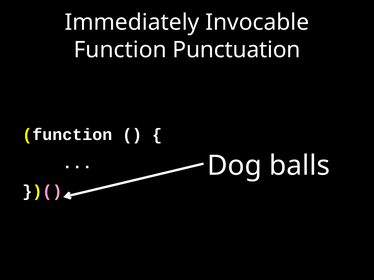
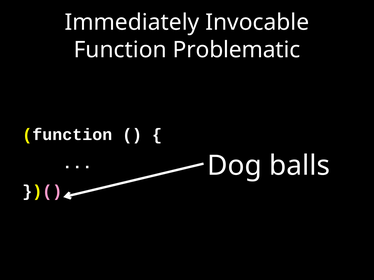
Punctuation: Punctuation -> Problematic (236, 50)
